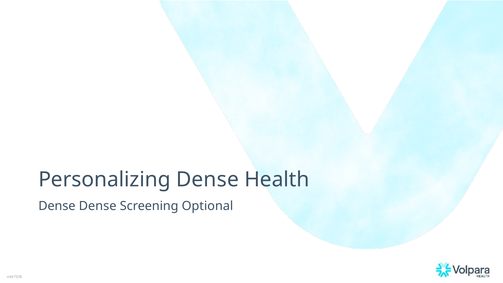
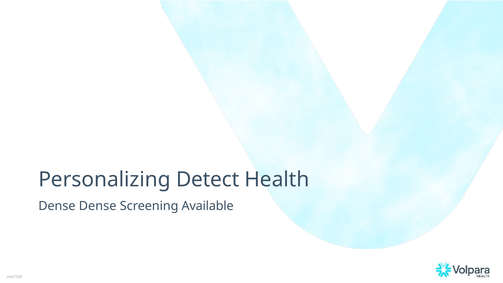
Personalizing Dense: Dense -> Detect (208, 179)
Optional: Optional -> Available (208, 206)
